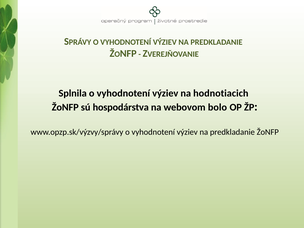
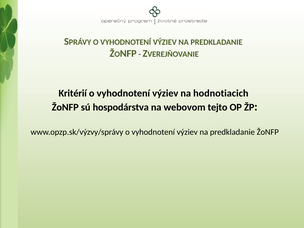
Splnila: Splnila -> Kritérií (73, 93)
bolo: bolo -> tejto (218, 107)
